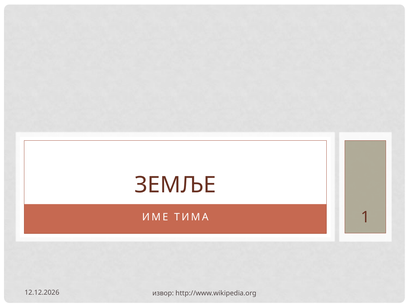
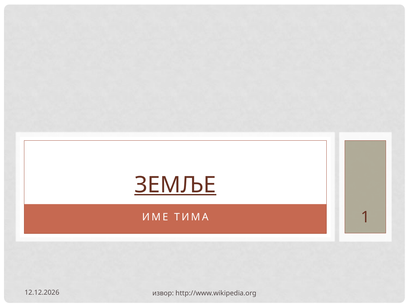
ЗЕМЉЕ underline: none -> present (175, 185)
